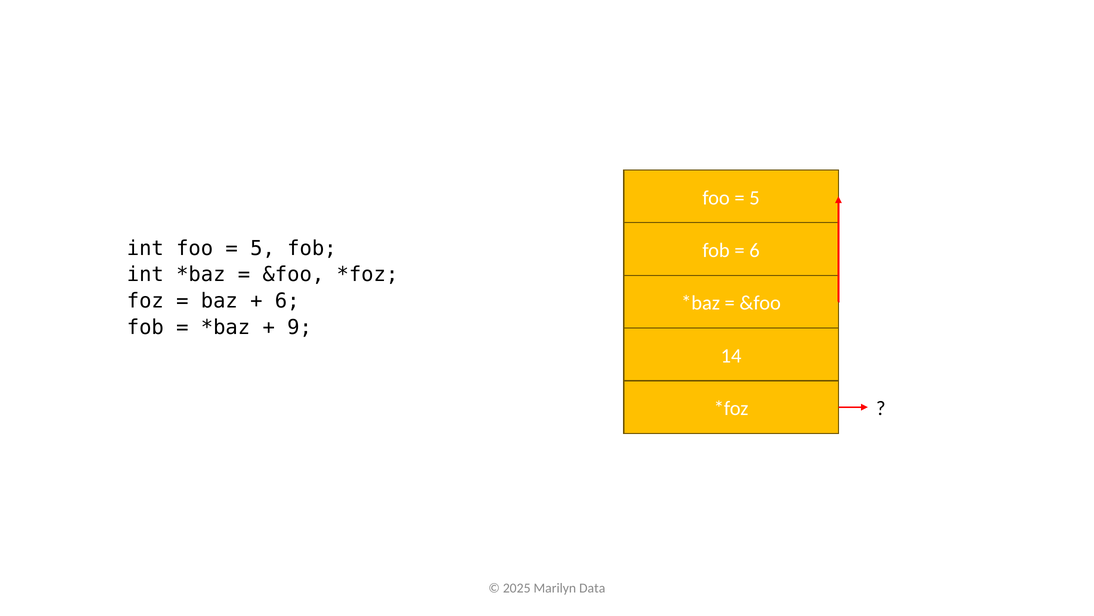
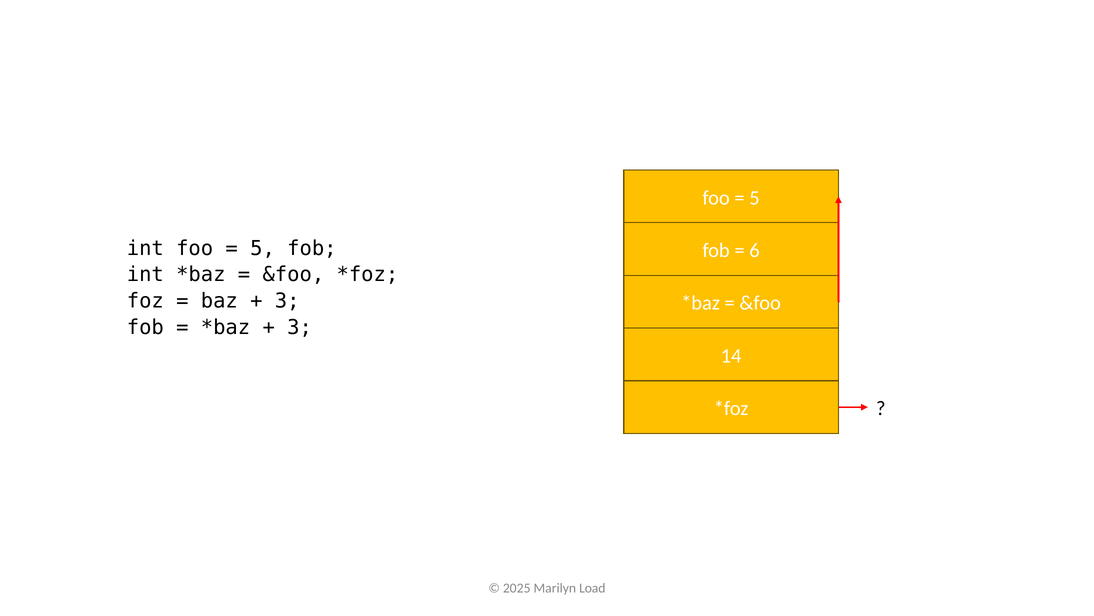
6: 6 -> 3 (287, 301)
9: 9 -> 3 (300, 327)
Data: Data -> Load (592, 588)
